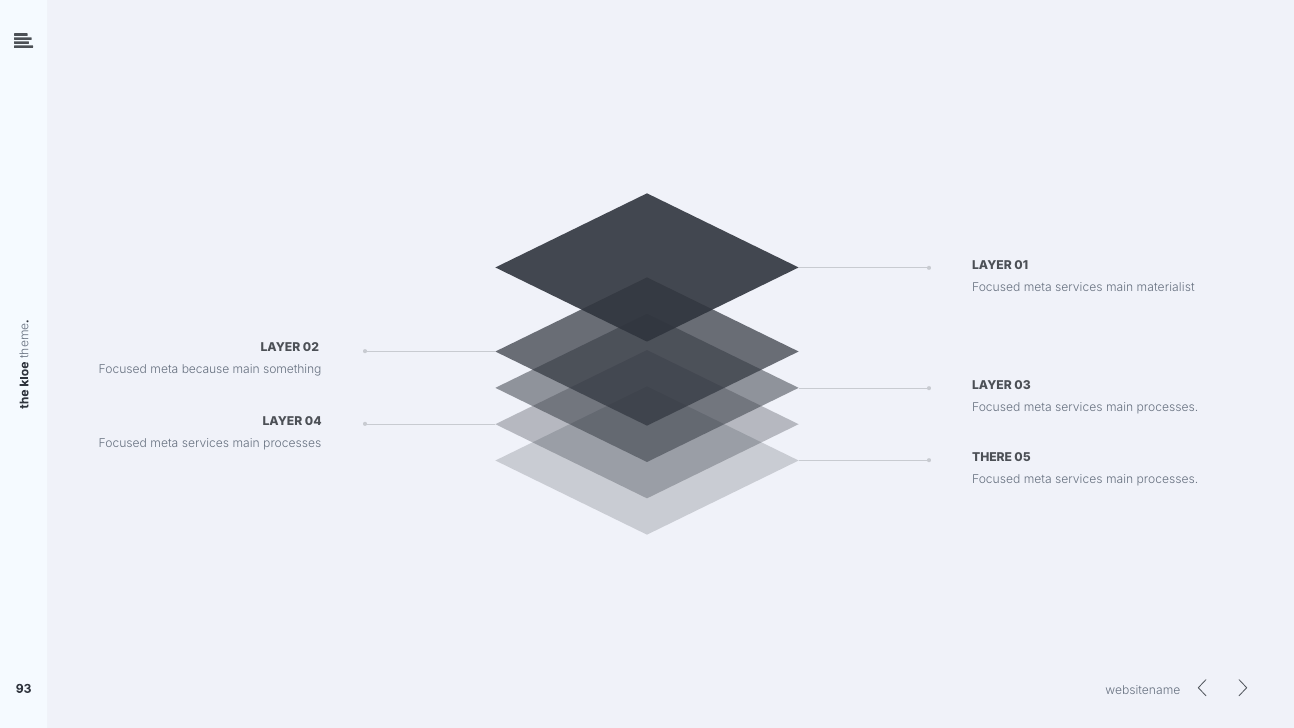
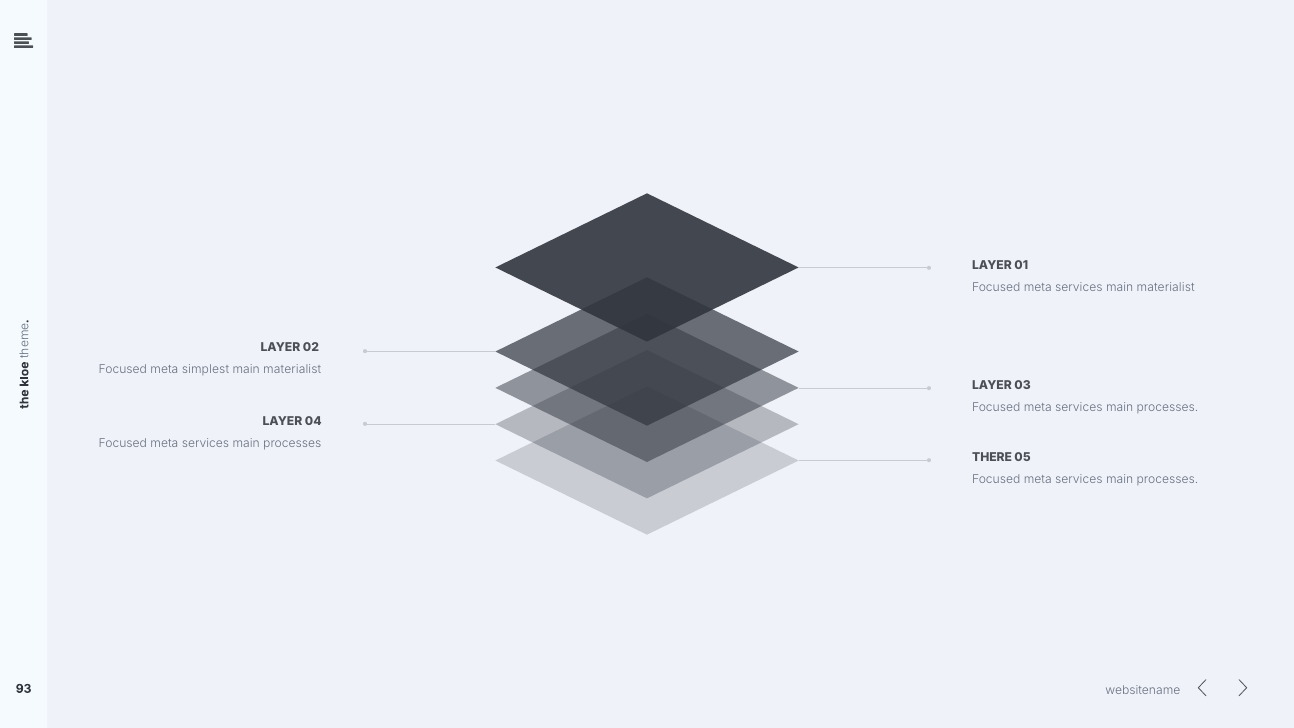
because: because -> simplest (205, 370)
something: something -> materialist (292, 370)
